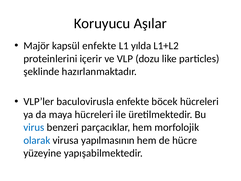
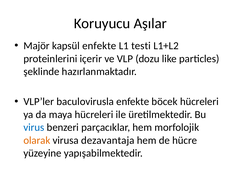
yılda: yılda -> testi (141, 46)
olarak colour: blue -> orange (37, 140)
yapılmasının: yapılmasının -> dezavantaja (108, 140)
